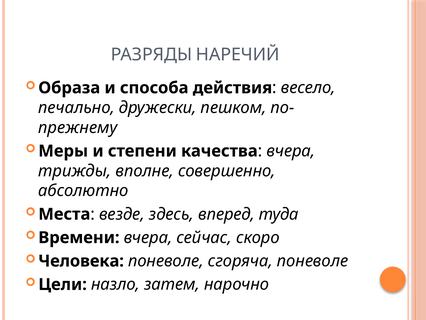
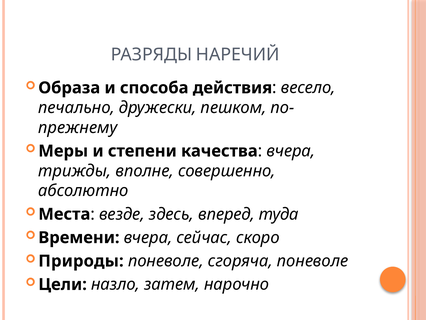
Человека: Человека -> Природы (81, 261)
